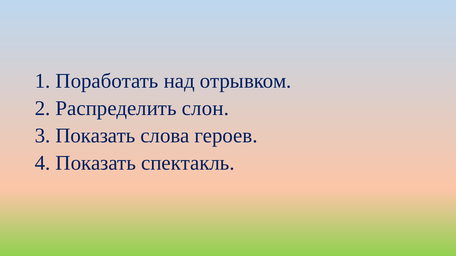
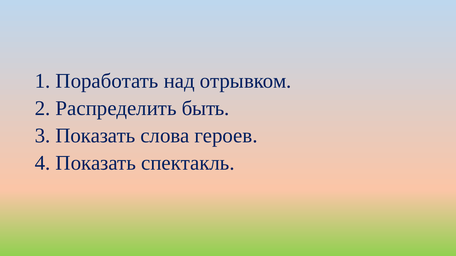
слон: слон -> быть (206, 109)
